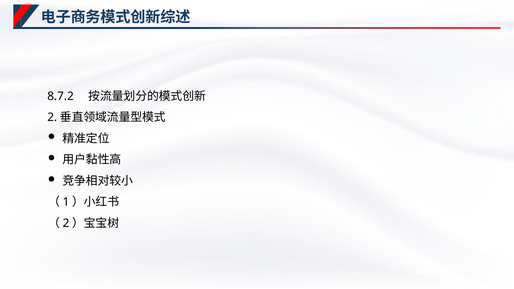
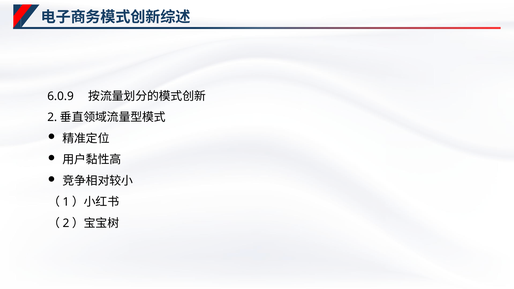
8.7.2: 8.7.2 -> 6.0.9 (60, 96)
